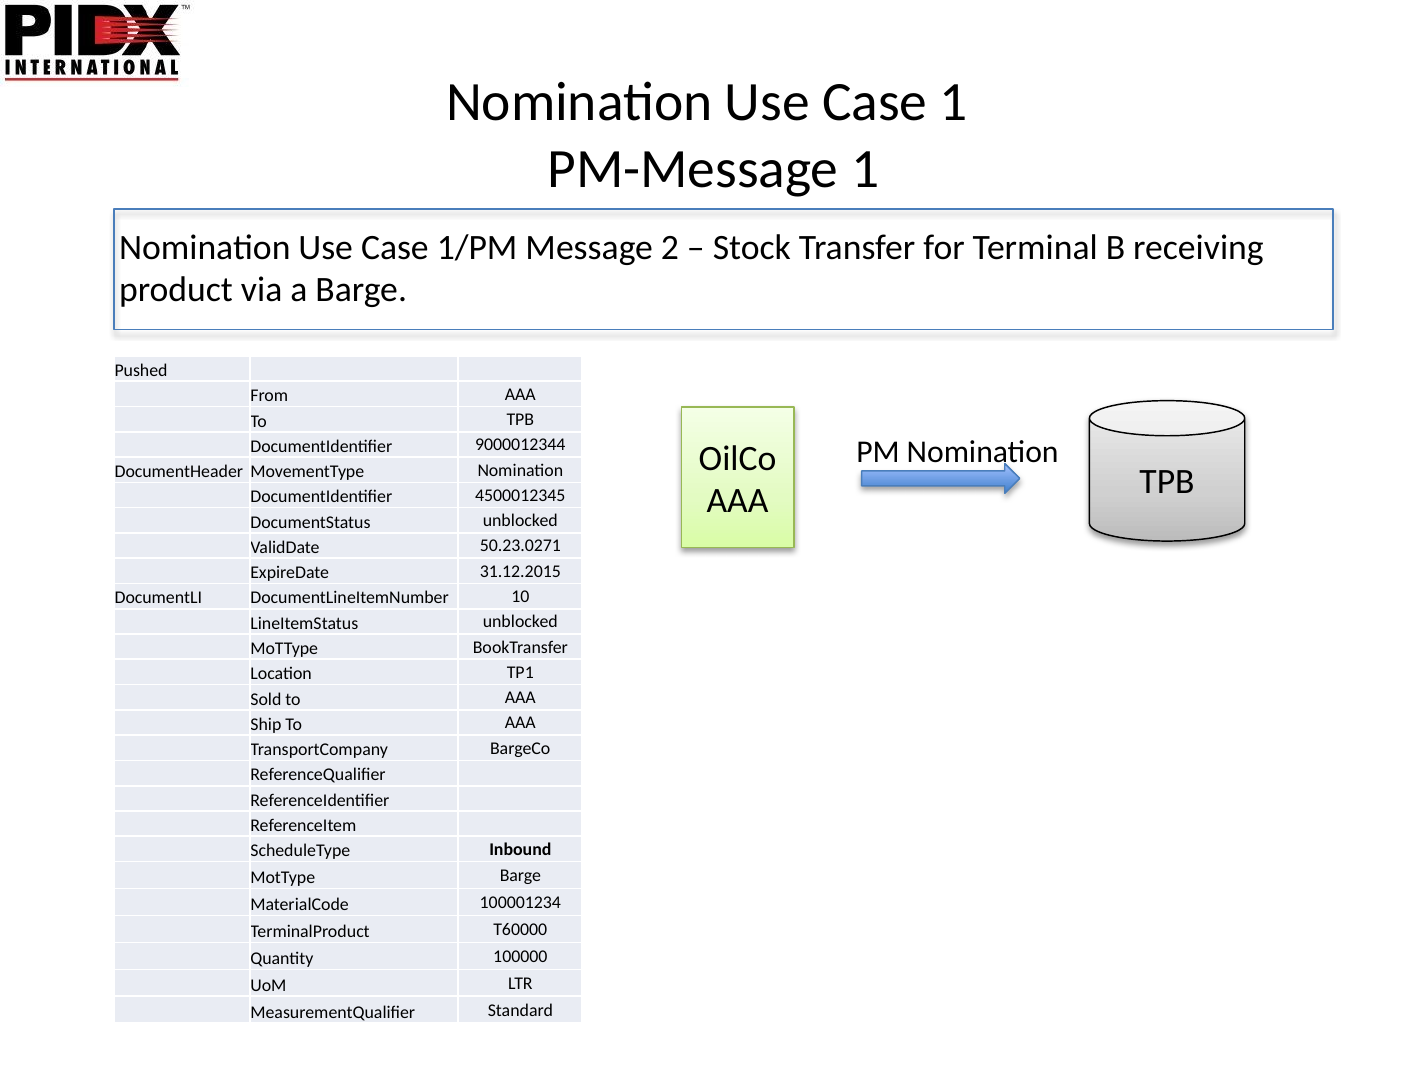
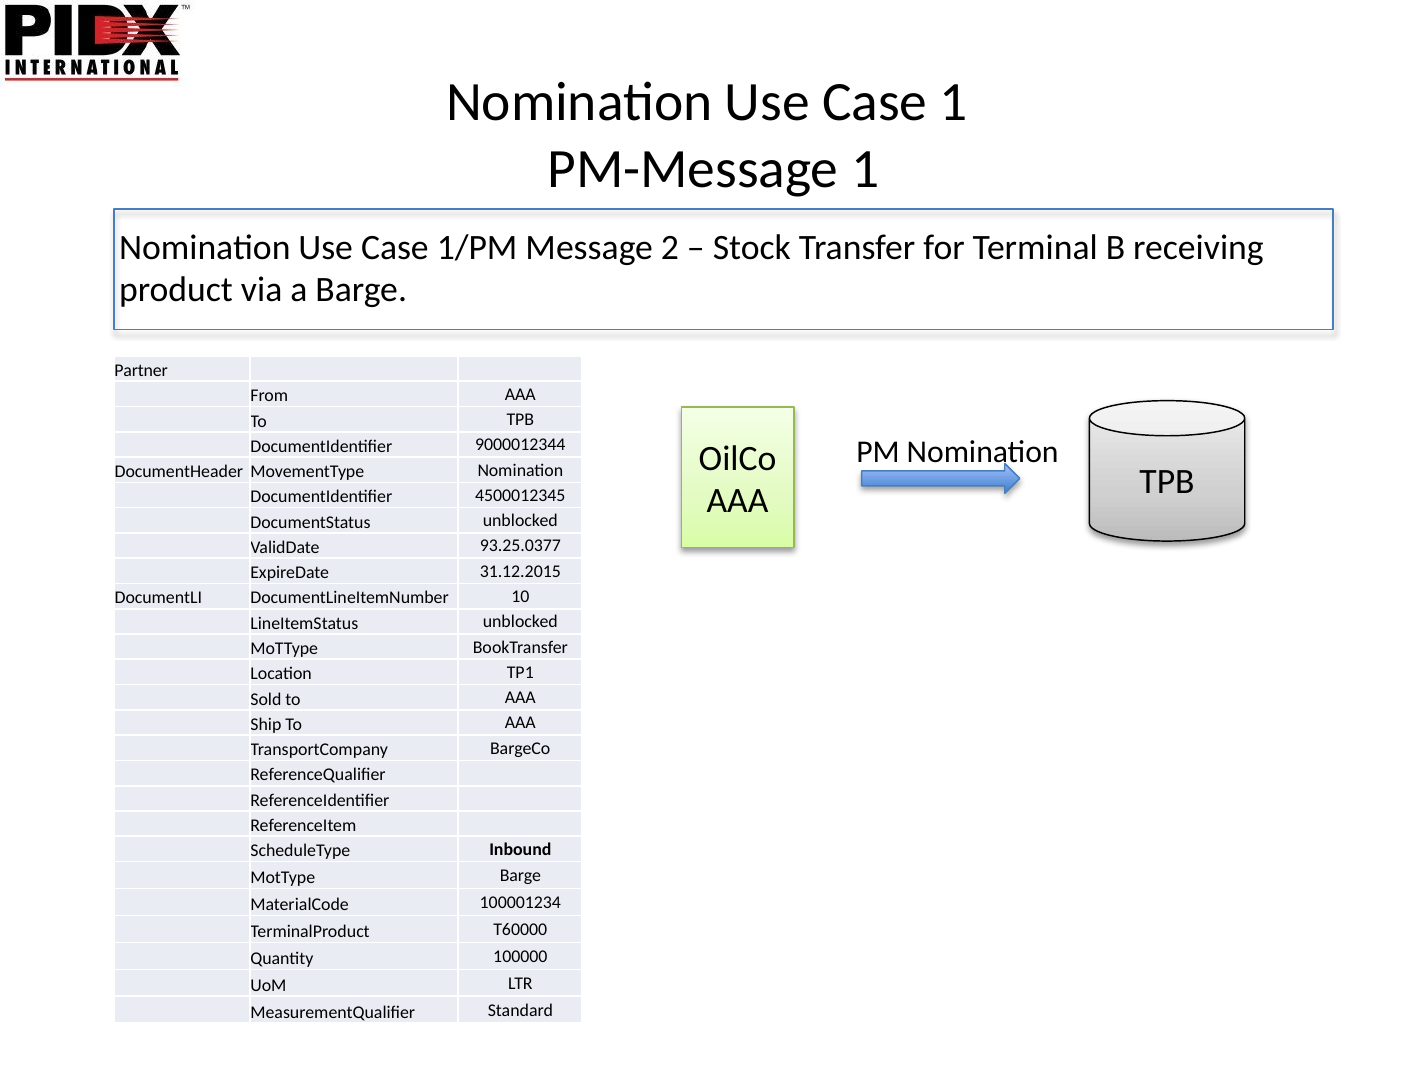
Pushed: Pushed -> Partner (141, 371)
50.23.0271: 50.23.0271 -> 93.25.0377 (520, 546)
